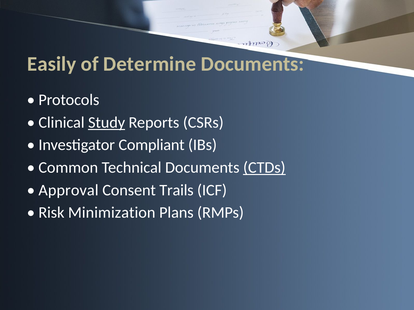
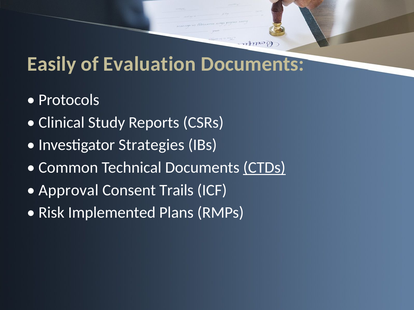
Determine: Determine -> Evaluation (150, 64)
Study underline: present -> none (107, 123)
Compliant: Compliant -> Strategies (151, 145)
Minimization: Minimization -> Implemented (112, 213)
